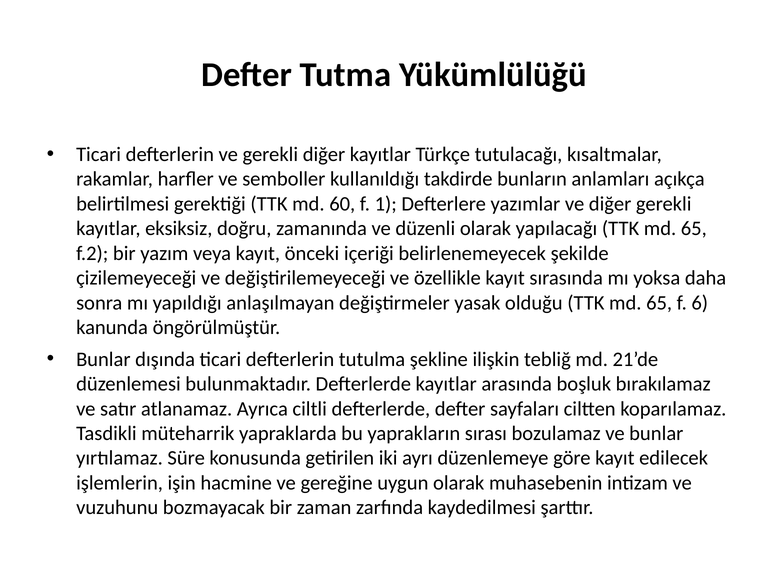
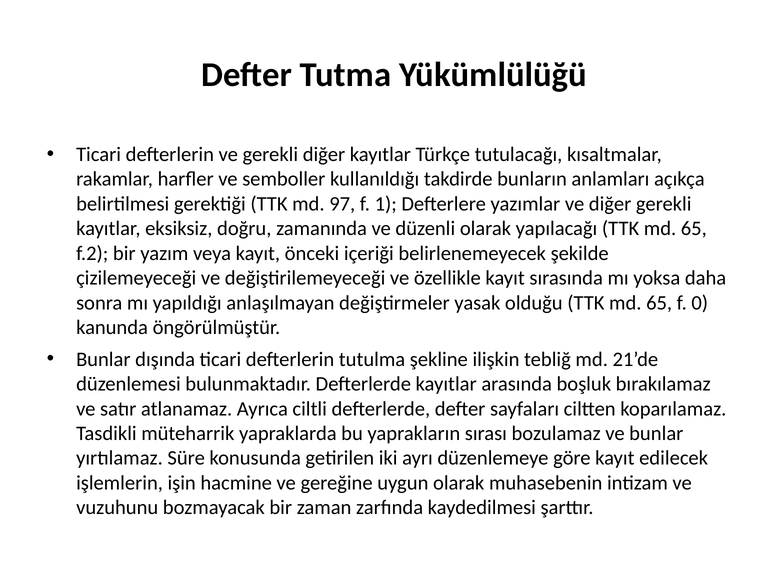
60: 60 -> 97 (342, 204)
6: 6 -> 0 (700, 303)
